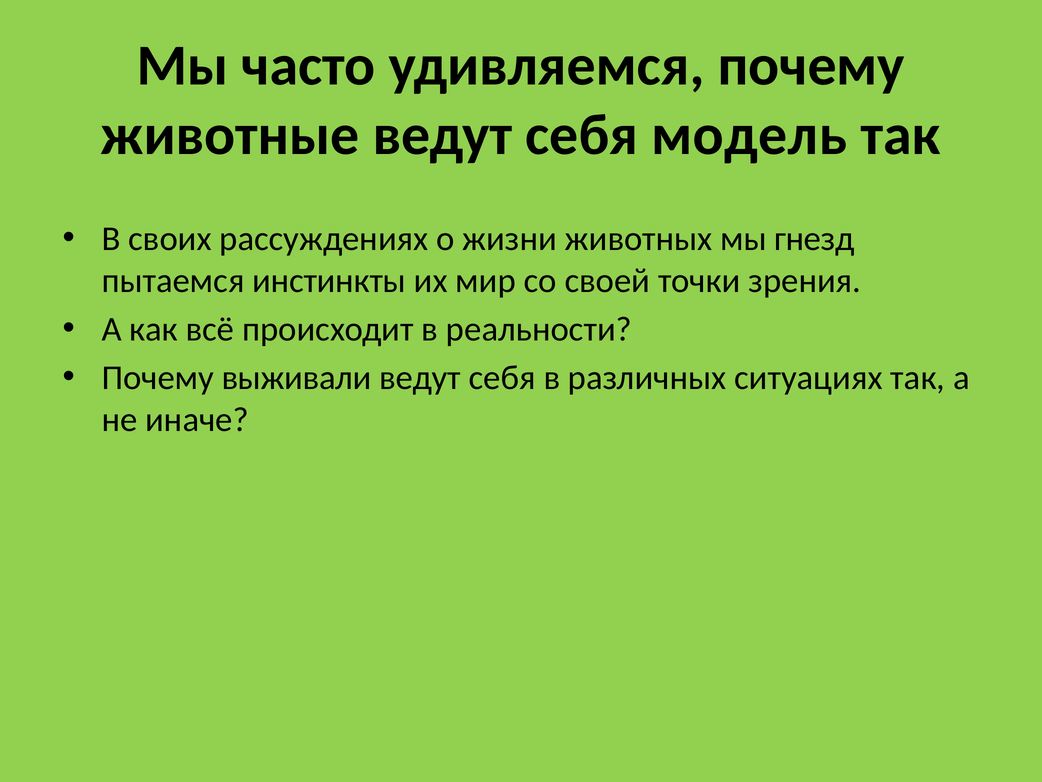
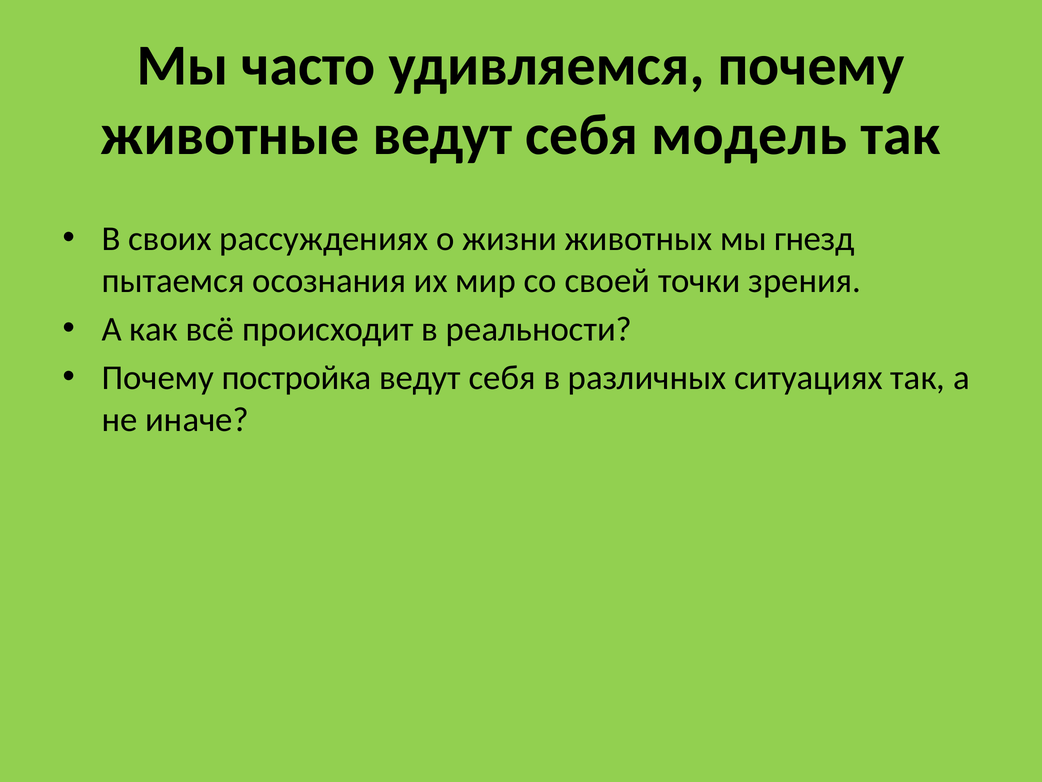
инстинкты: инстинкты -> осознания (329, 280)
выживали: выживали -> постройка (297, 378)
